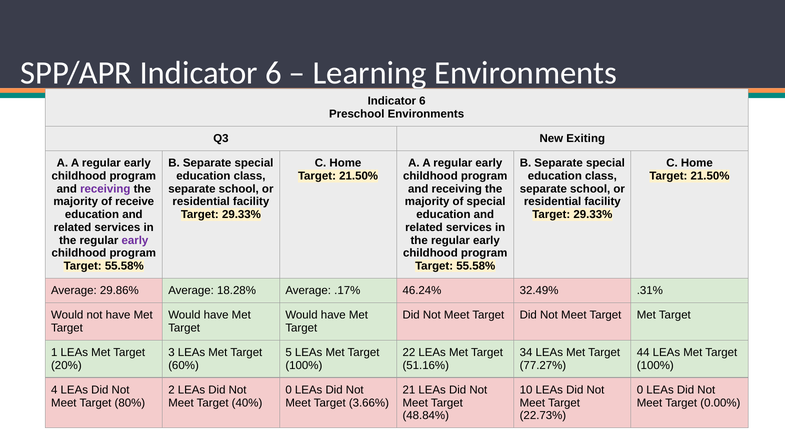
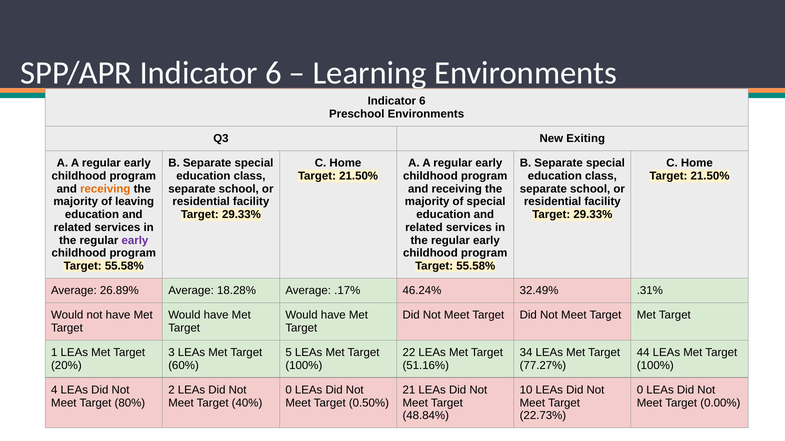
receiving colour: purple -> orange (105, 189)
receive: receive -> leaving (135, 202)
29.86%: 29.86% -> 26.89% (119, 291)
3.66%: 3.66% -> 0.50% (369, 403)
